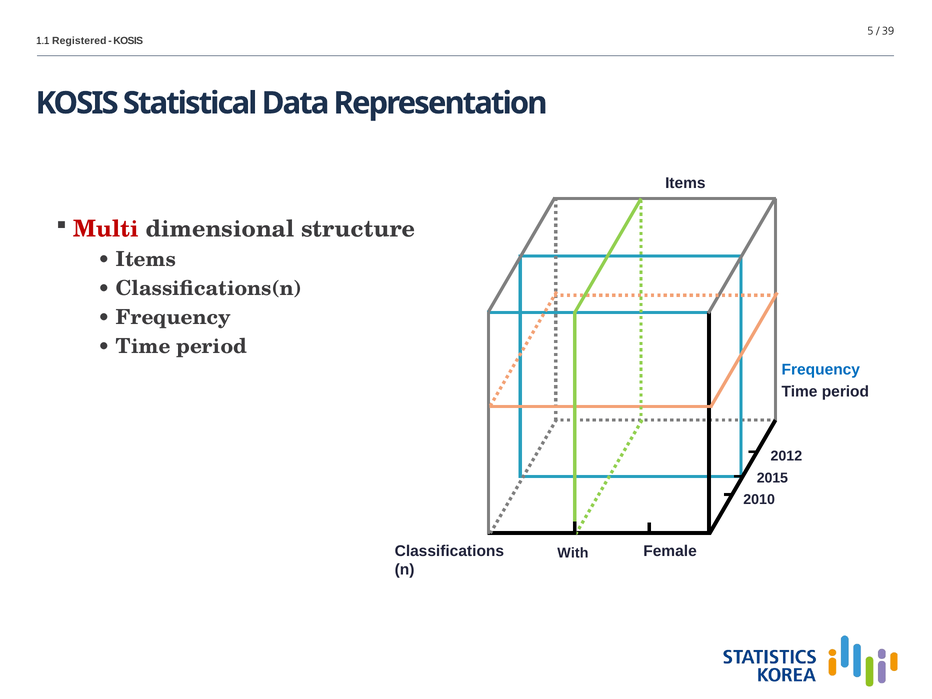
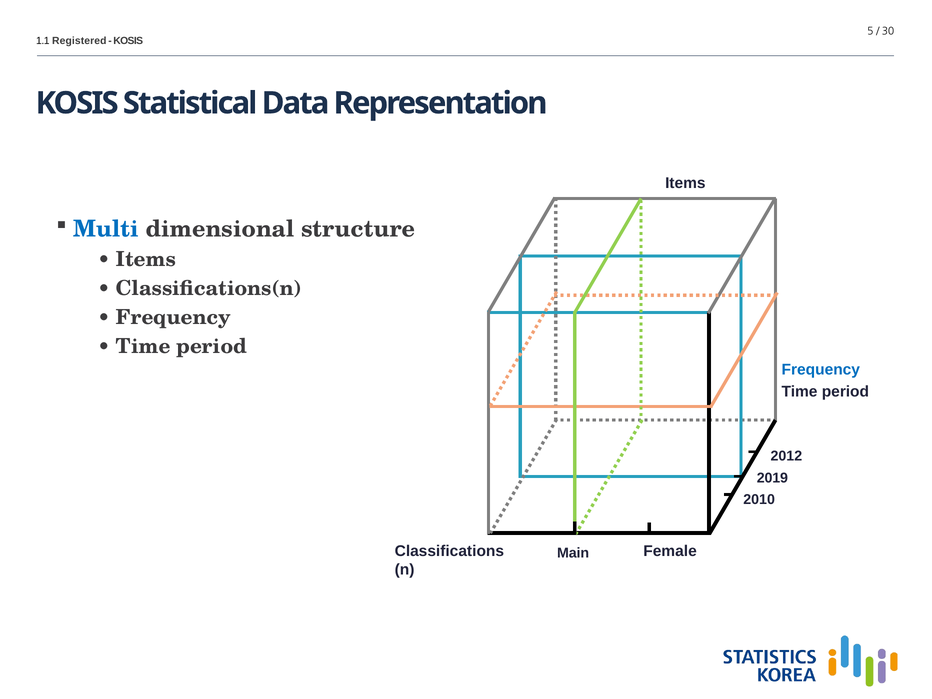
39: 39 -> 30 (888, 31)
Multi colour: red -> blue (106, 229)
2015: 2015 -> 2019 (772, 478)
With: With -> Main (573, 553)
